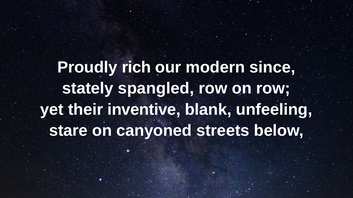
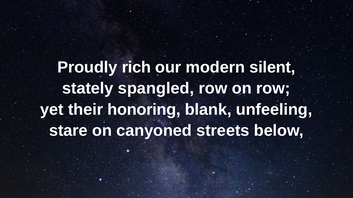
since: since -> silent (272, 67)
inventive: inventive -> honoring (144, 110)
